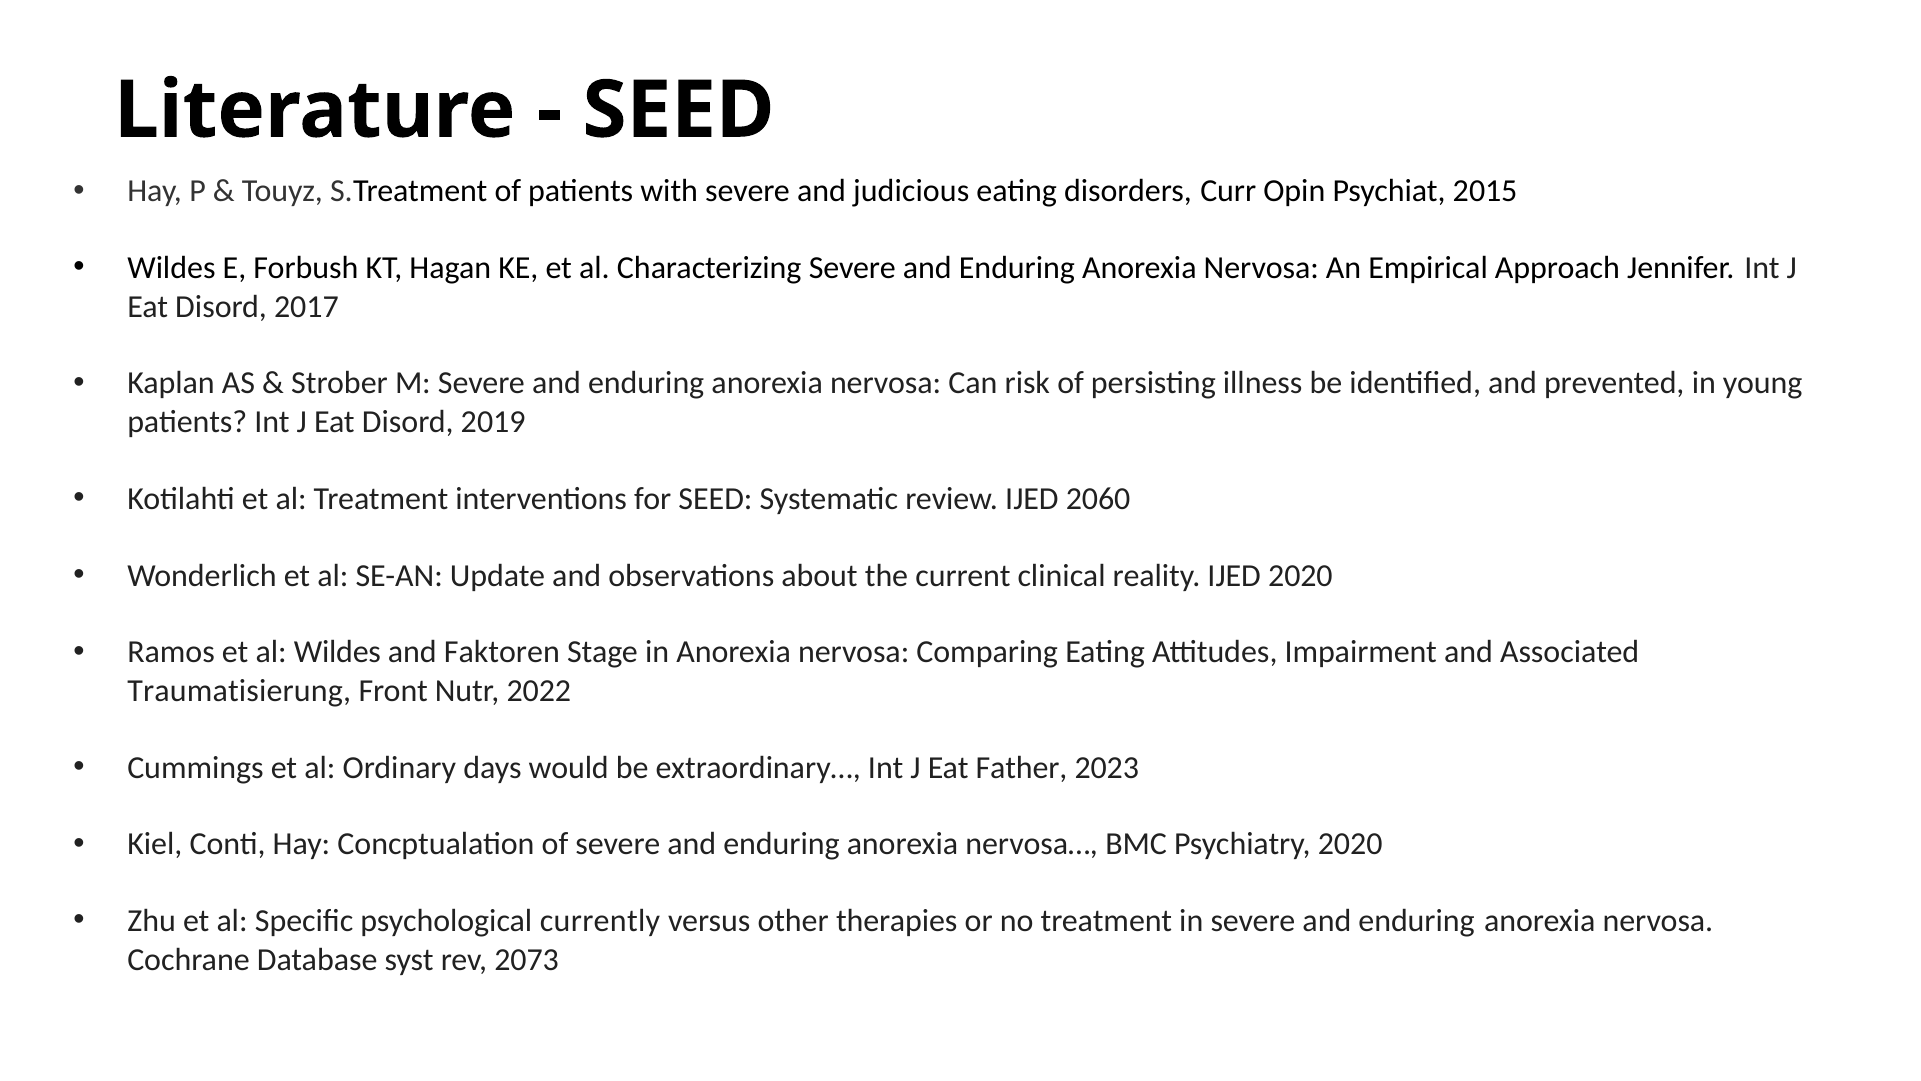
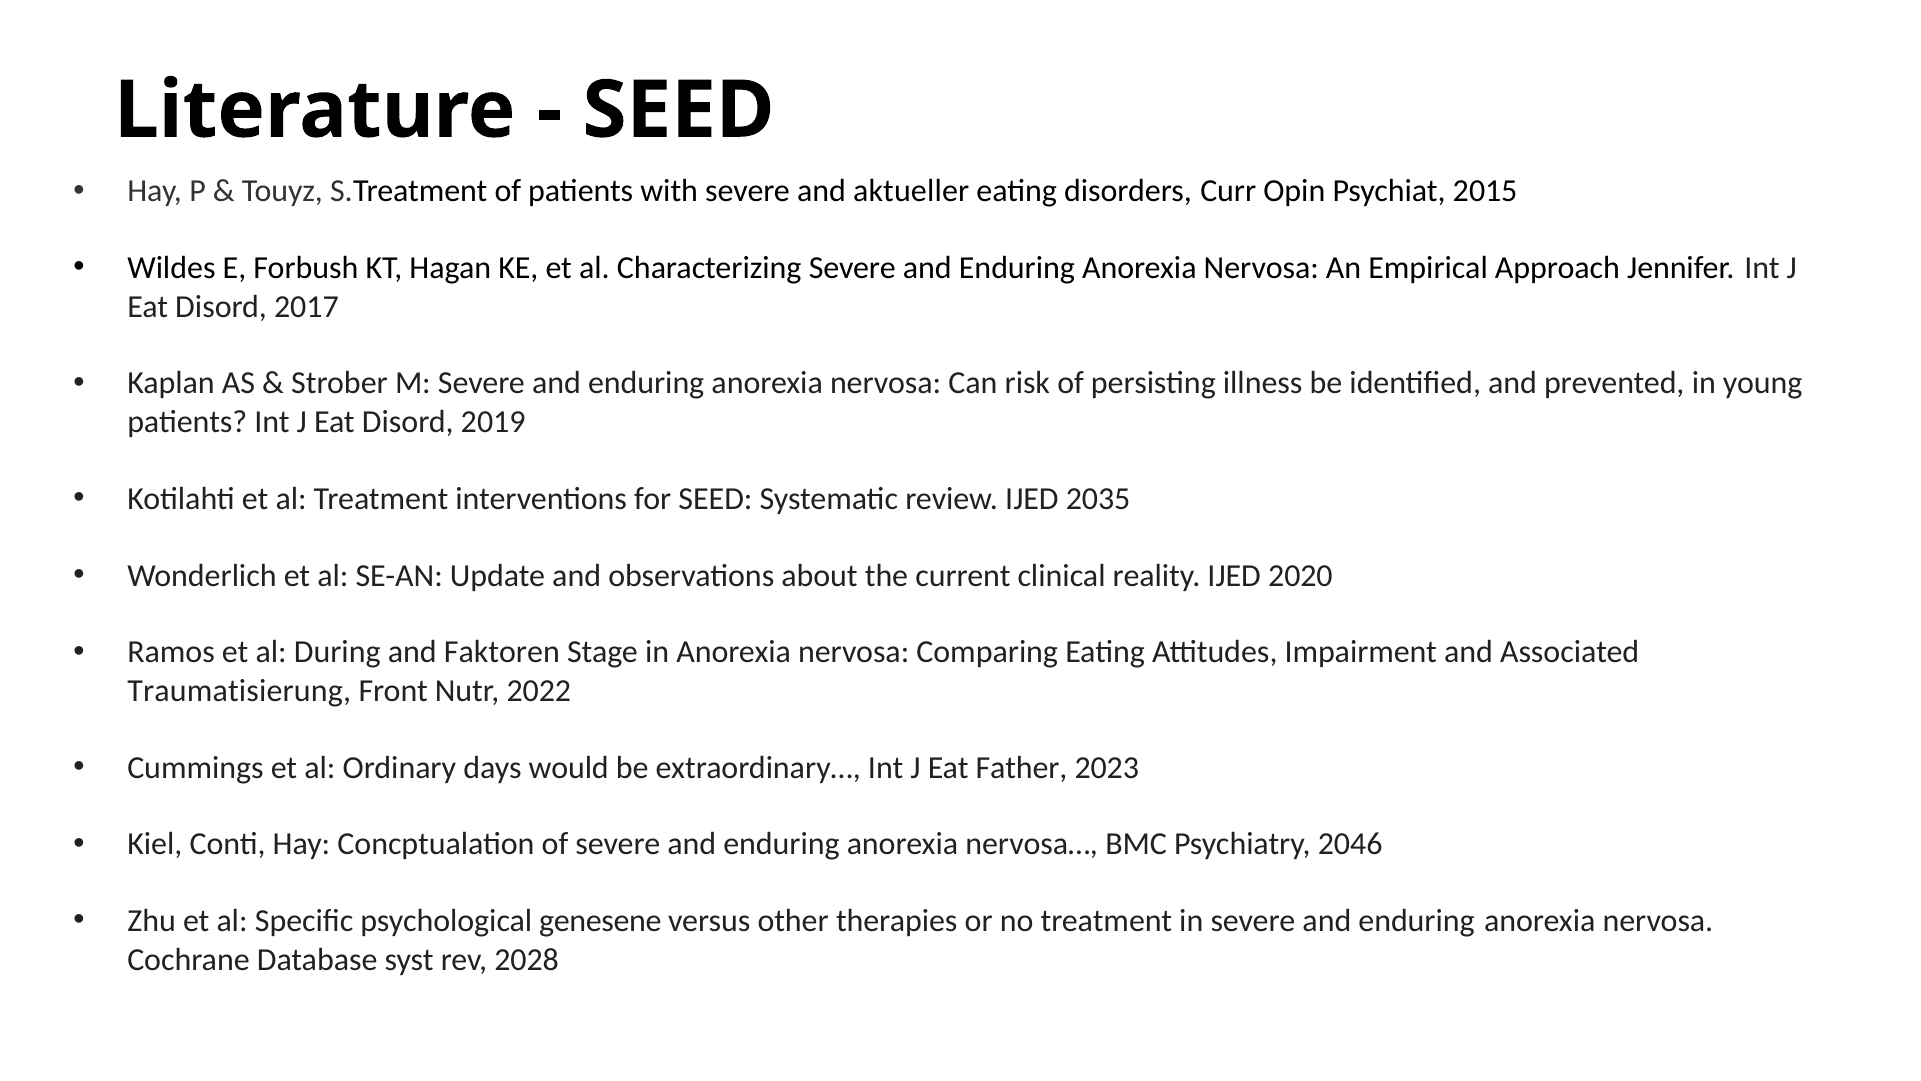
judicious: judicious -> aktueller (911, 191)
2060: 2060 -> 2035 (1098, 498)
al Wildes: Wildes -> During (337, 652)
Psychiatry 2020: 2020 -> 2046 (1350, 844)
currently: currently -> genesene (600, 921)
2073: 2073 -> 2028 (527, 959)
